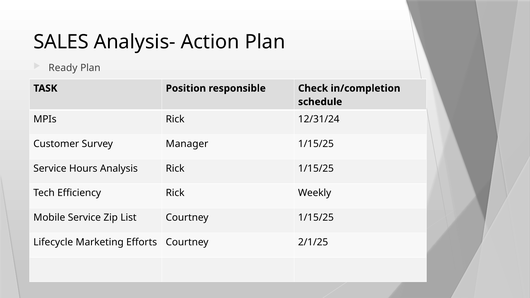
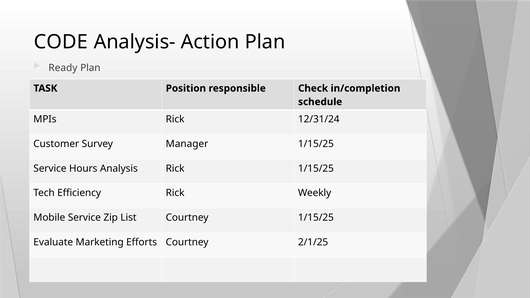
SALES: SALES -> CODE (61, 42)
Lifecycle: Lifecycle -> Evaluate (53, 242)
